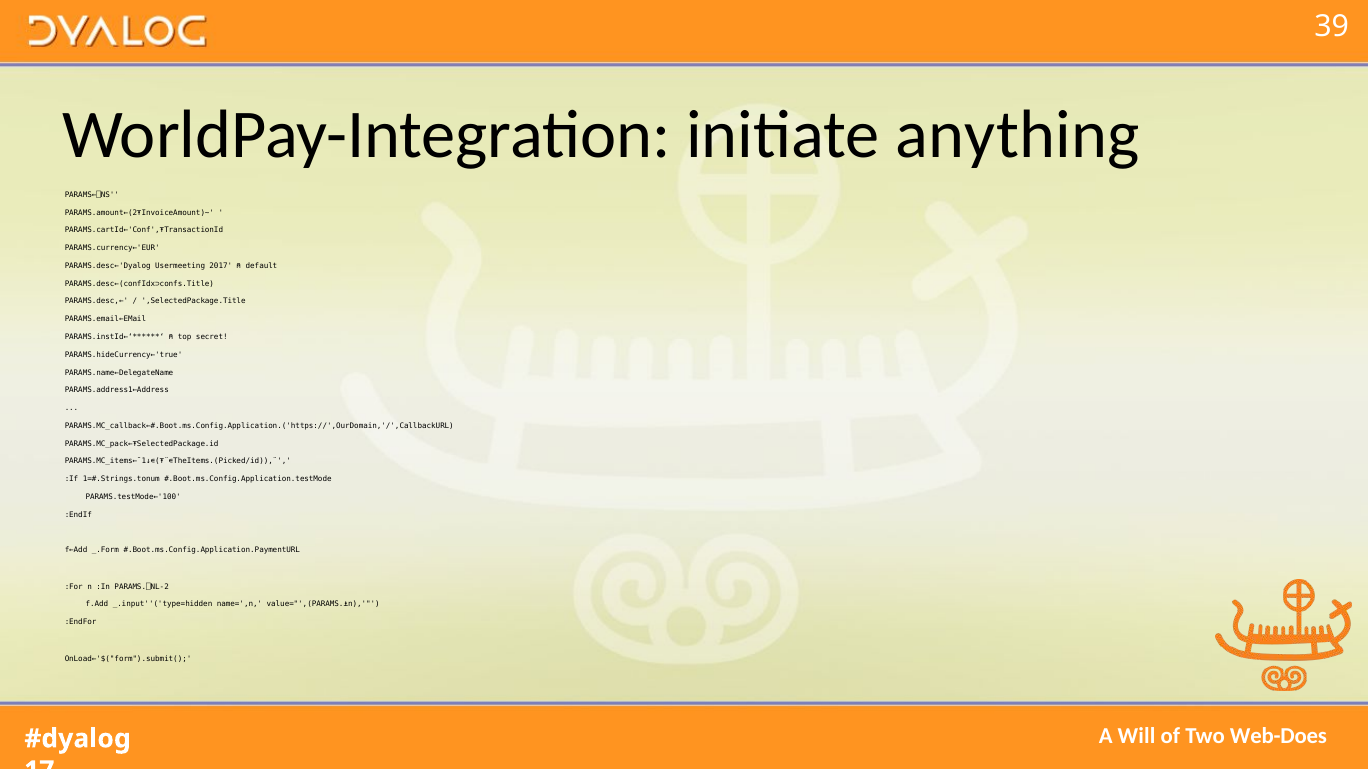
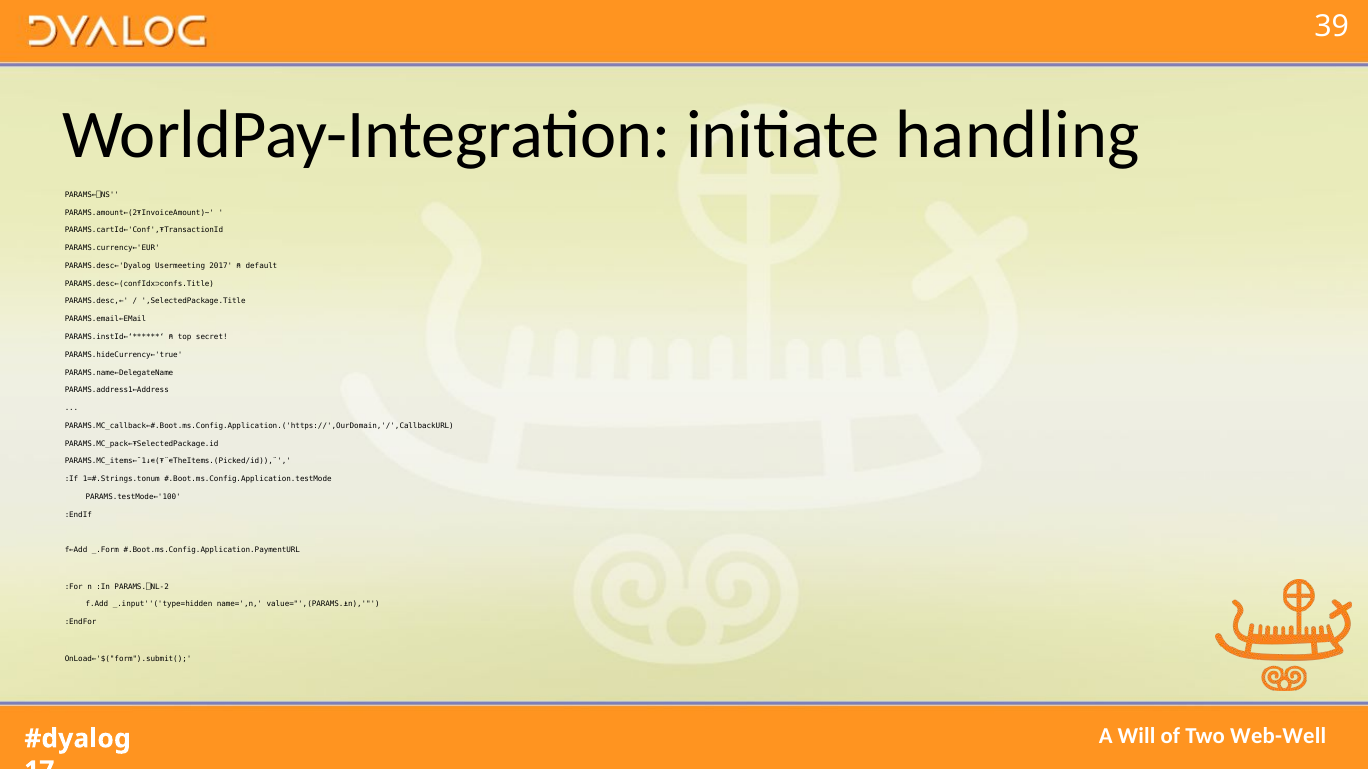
anything: anything -> handling (1018, 135)
Web-Does: Web-Does -> Web-Well (1278, 737)
